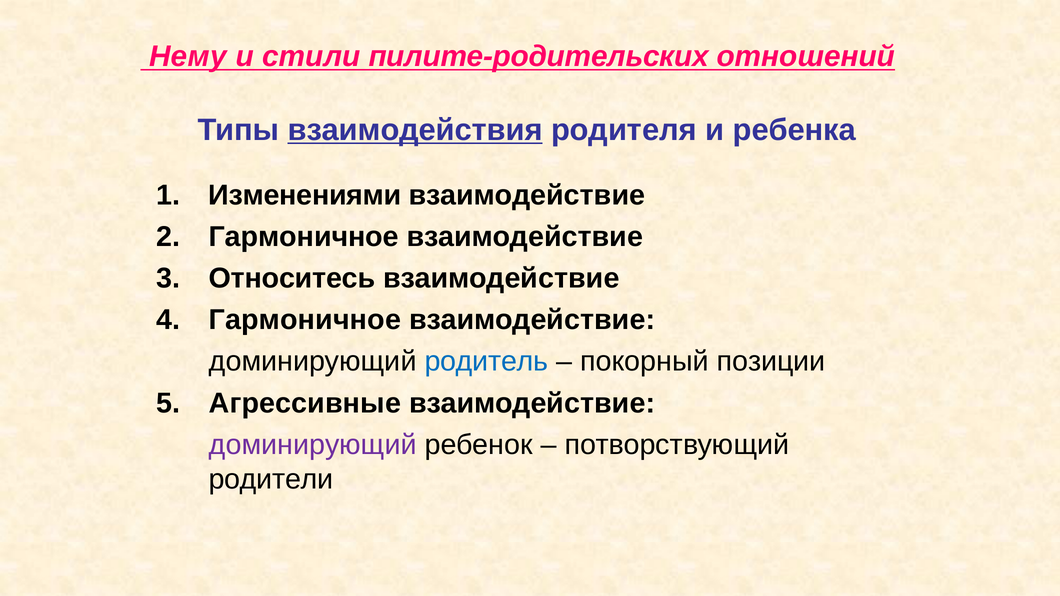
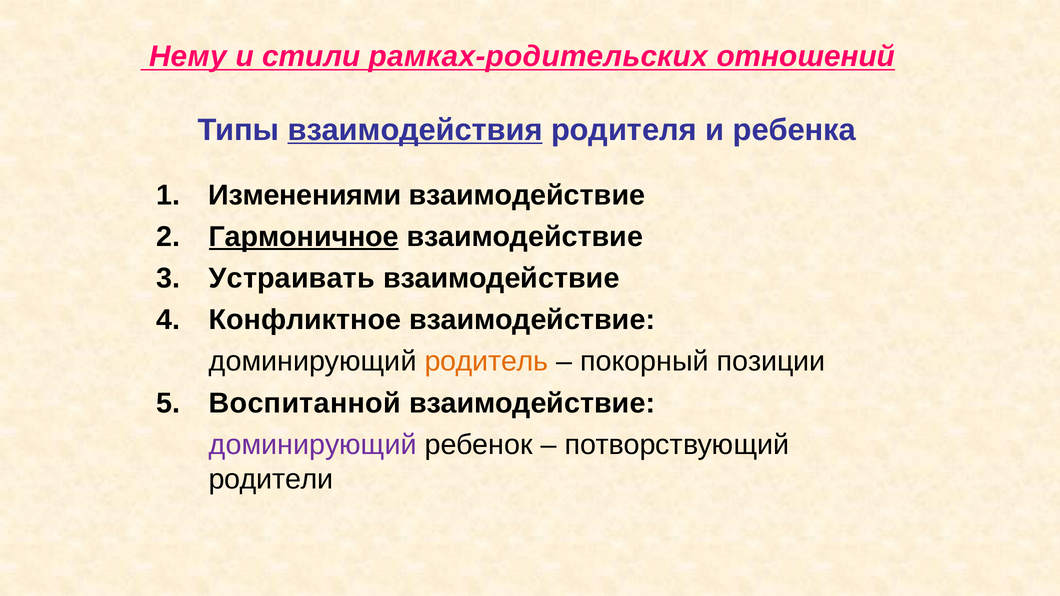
пилите-родительских: пилите-родительских -> рамках-родительских (538, 57)
Гармоничное underline: none -> present (304, 237)
Относитесь: Относитесь -> Устраивать (292, 278)
Гармоничное: Гармоничное -> Конфликтное (305, 320)
родитель colour: blue -> orange (486, 362)
Агрессивные: Агрессивные -> Воспитанной (305, 403)
